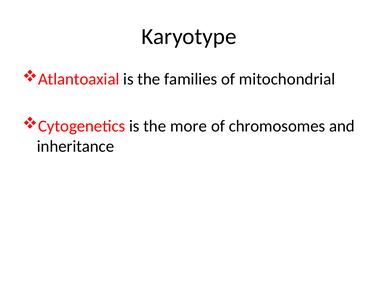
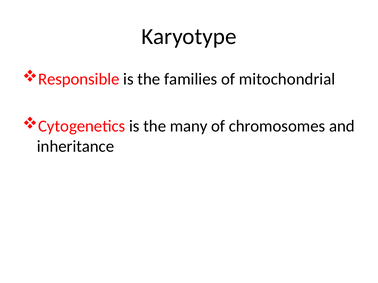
Atlantoaxial: Atlantoaxial -> Responsible (79, 79)
more: more -> many (189, 126)
